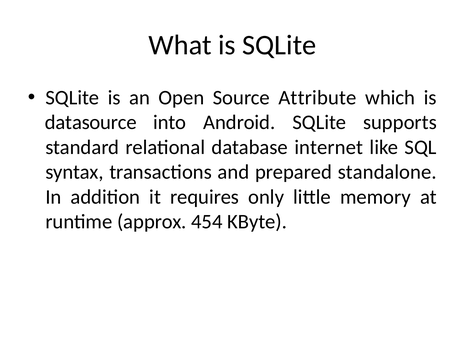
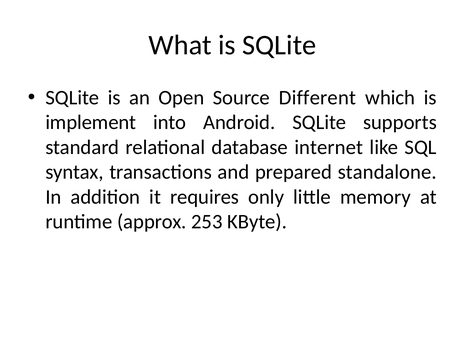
Attribute: Attribute -> Different (317, 98)
datasource: datasource -> implement (91, 122)
454: 454 -> 253 (207, 222)
